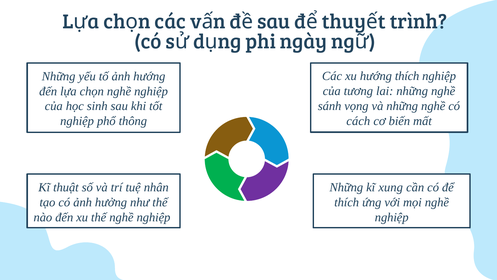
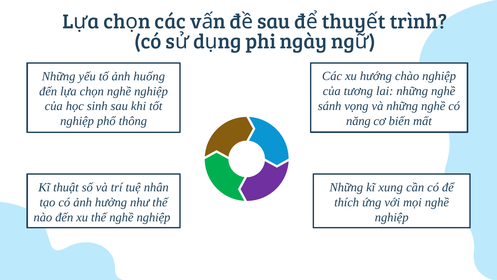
hướng thích: thích -> chào (407, 76)
ảnh hướng: hướng -> huống (149, 76)
cách: cách -> năng (358, 121)
